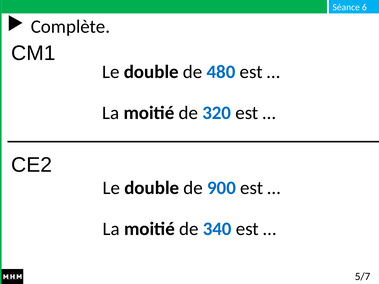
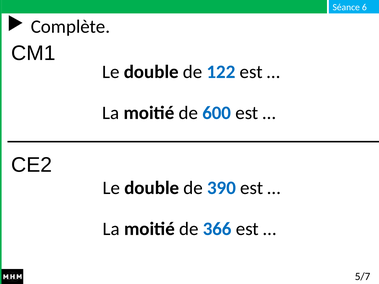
480: 480 -> 122 (221, 72)
320: 320 -> 600 (217, 113)
900: 900 -> 390 (222, 188)
340: 340 -> 366 (217, 229)
